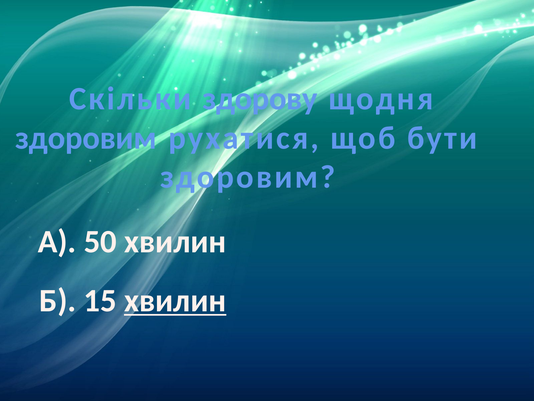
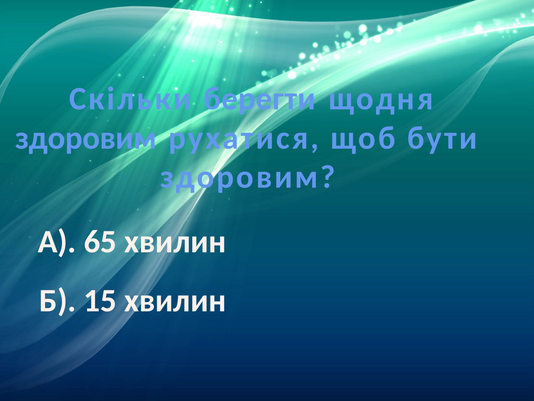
здорову: здорову -> берегти (260, 99)
50: 50 -> 65 (100, 242)
хвилин underline: present -> none (175, 300)
